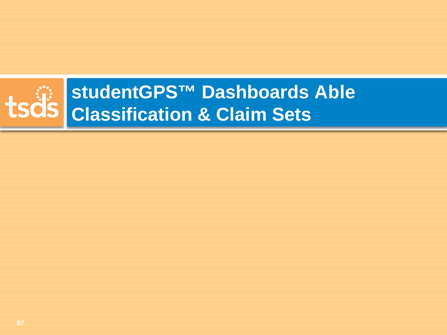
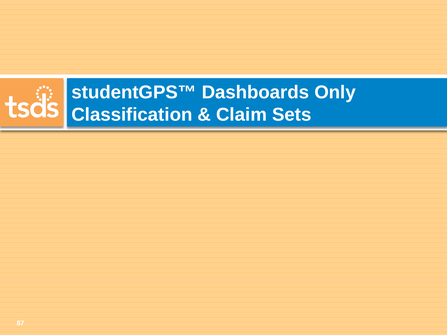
Able: Able -> Only (335, 93)
